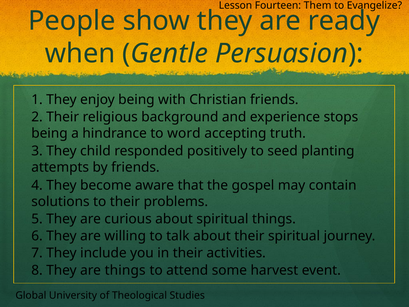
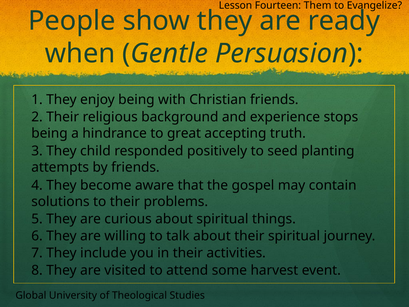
word: word -> great (184, 133)
are things: things -> visited (125, 270)
